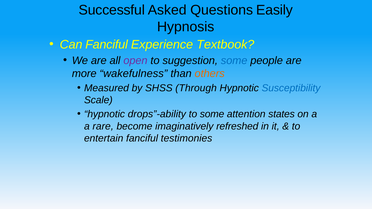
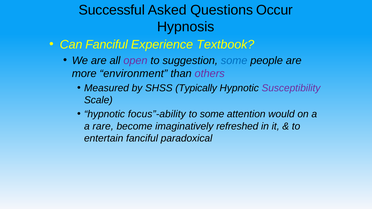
Easily: Easily -> Occur (275, 10)
wakefulness: wakefulness -> environment (134, 74)
others colour: orange -> purple (210, 74)
Through: Through -> Typically (196, 88)
Susceptibility colour: blue -> purple (291, 88)
drops”-ability: drops”-ability -> focus”-ability (157, 114)
states: states -> would (281, 114)
testimonies: testimonies -> paradoxical (187, 138)
